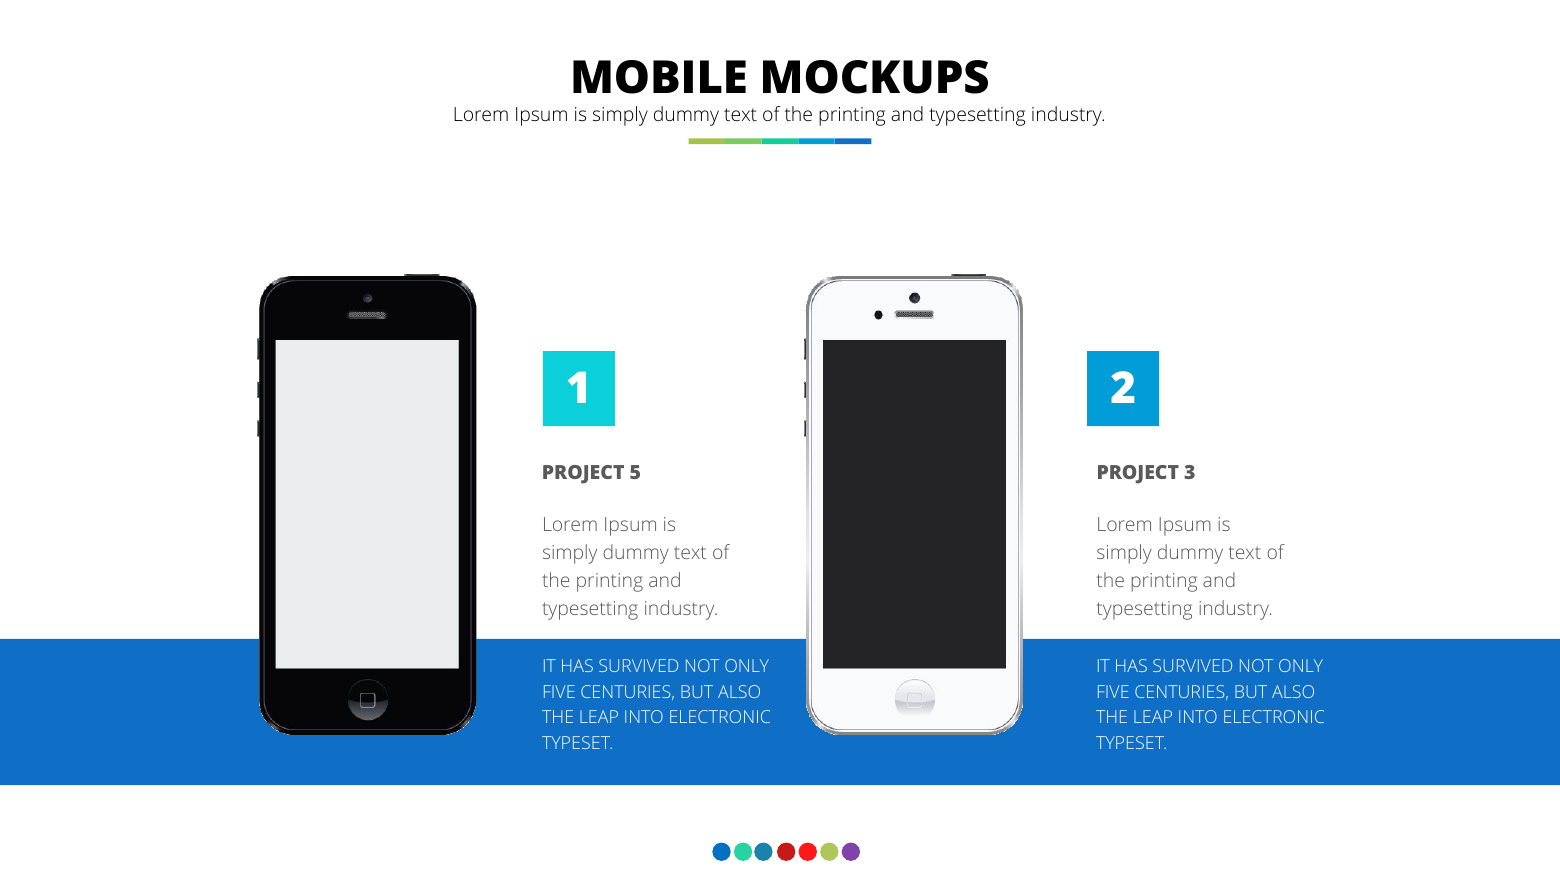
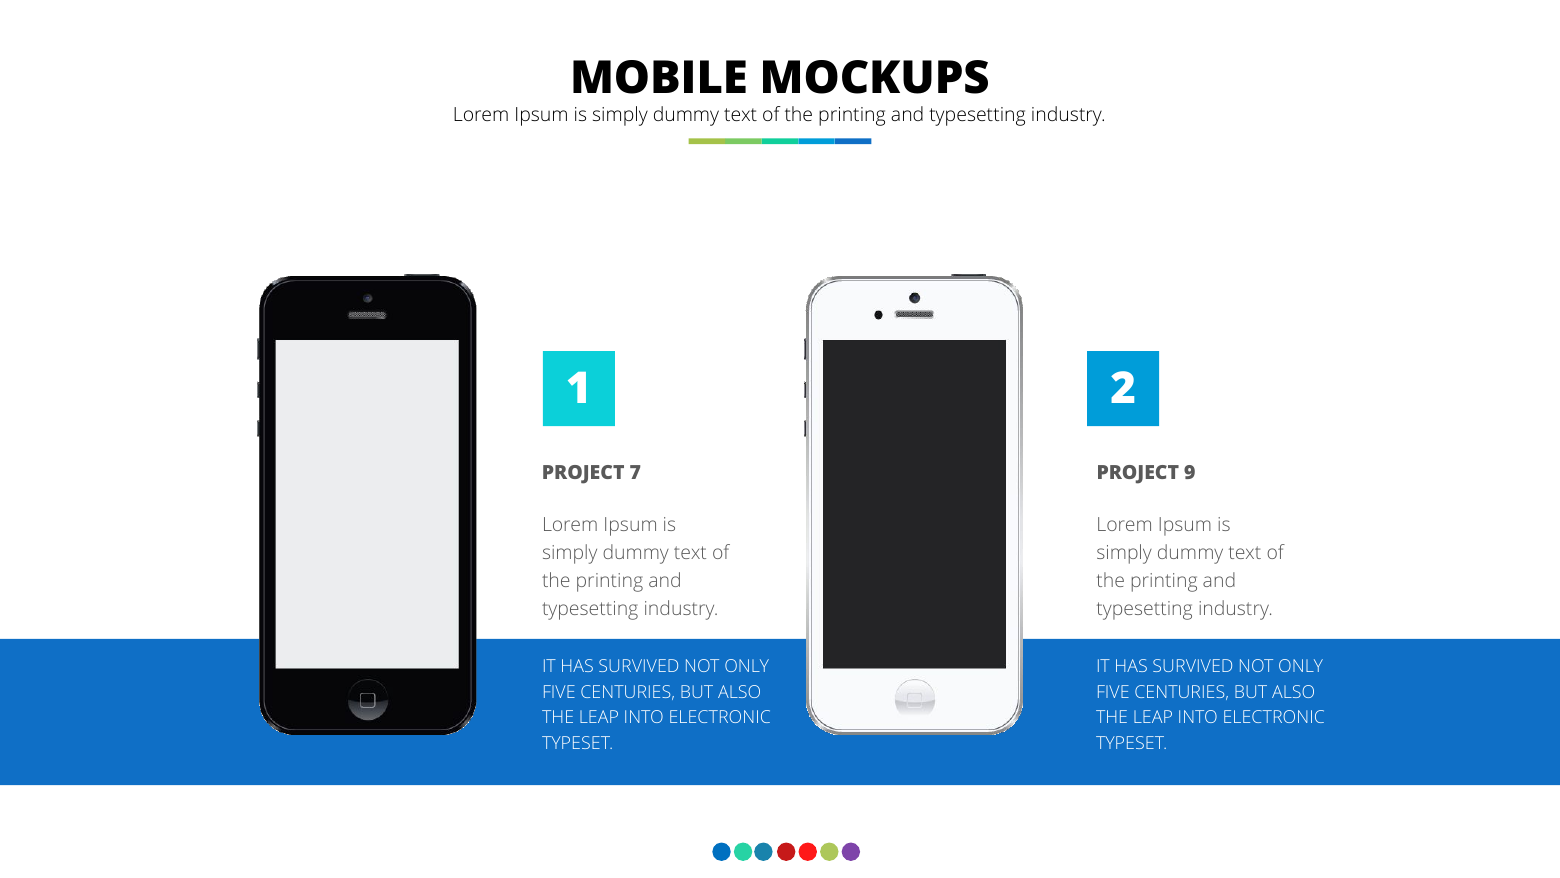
5: 5 -> 7 (635, 473)
3: 3 -> 9 (1190, 473)
